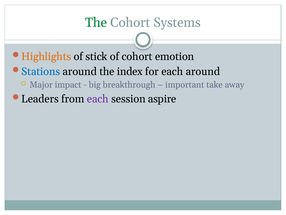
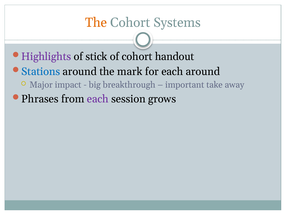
The colour: green -> orange (96, 23)
Highlights colour: orange -> purple (46, 56)
emotion: emotion -> handout (175, 56)
index: index -> mark (130, 71)
Leaders: Leaders -> Phrases (40, 99)
aspire: aspire -> grows (162, 99)
